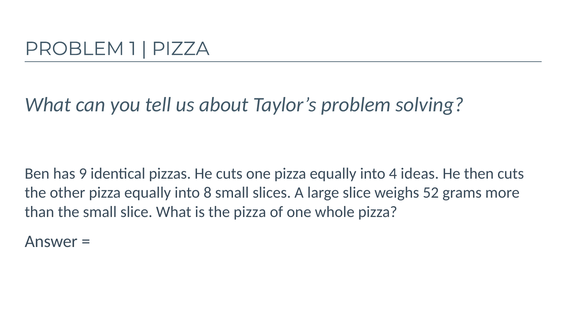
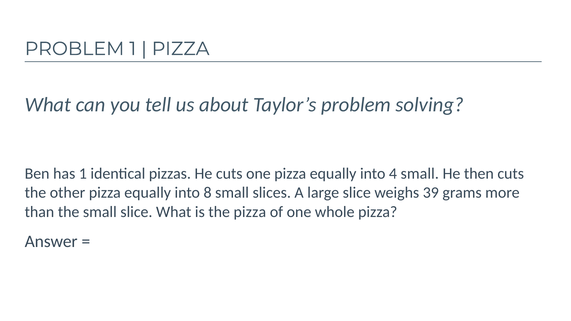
has 9: 9 -> 1 (83, 174)
4 ideas: ideas -> small (420, 174)
52: 52 -> 39 (431, 193)
